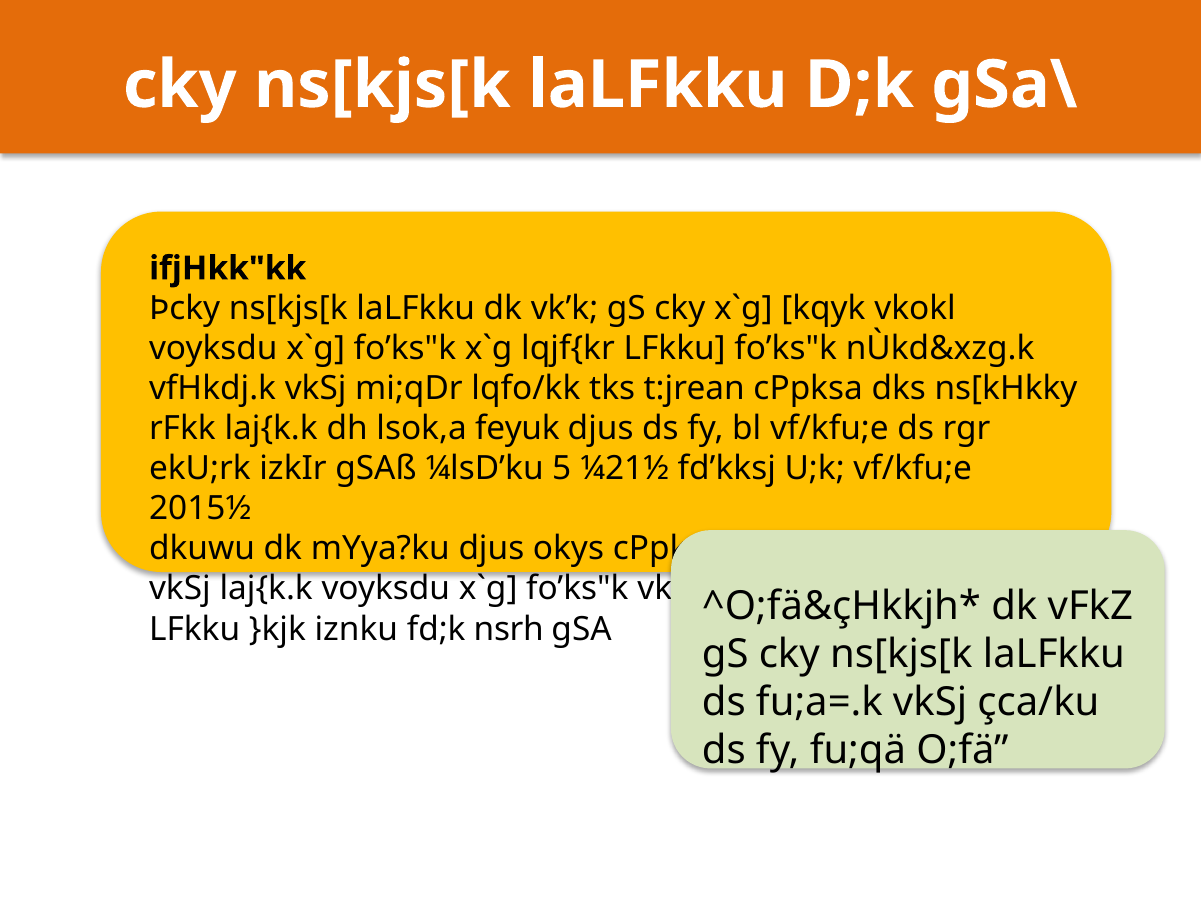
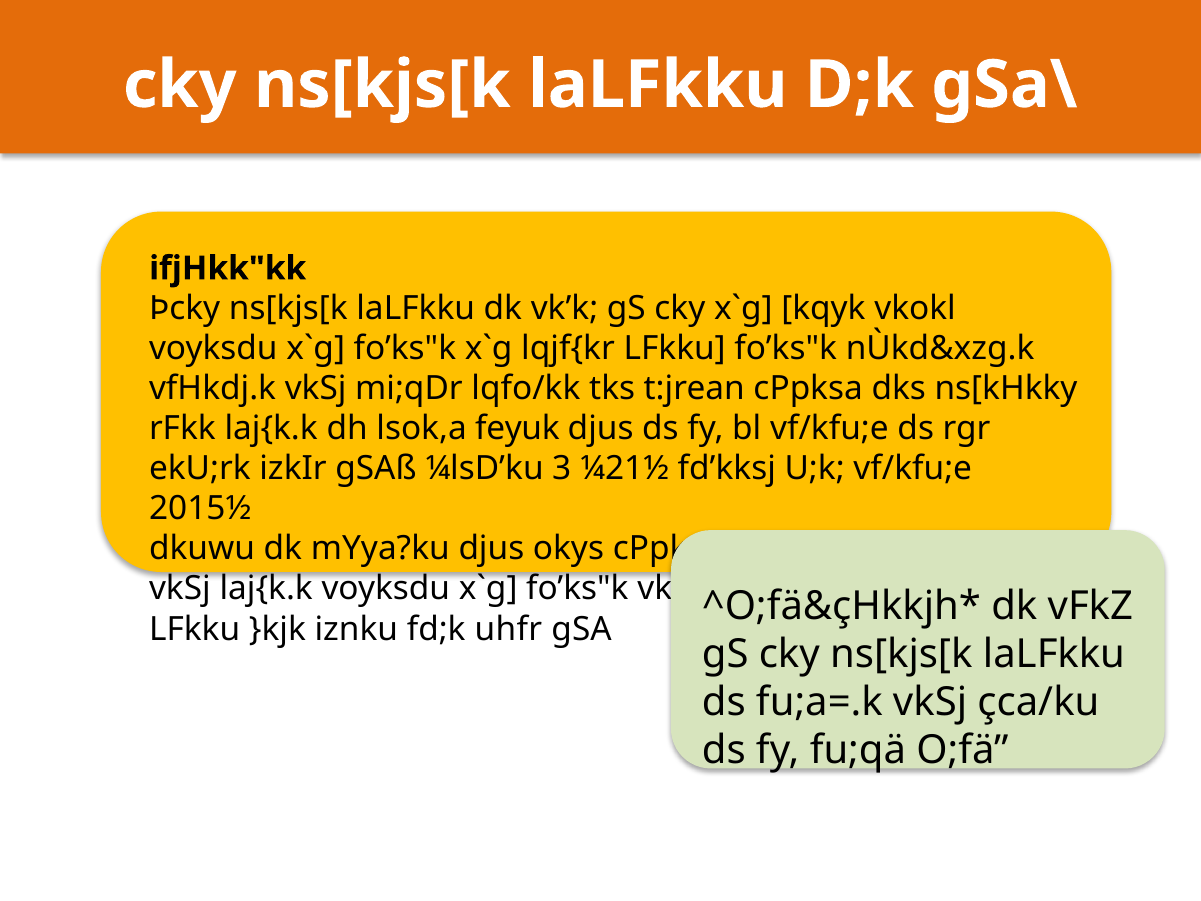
5: 5 -> 3 (562, 469)
nsrh: nsrh -> uhfr (508, 629)
